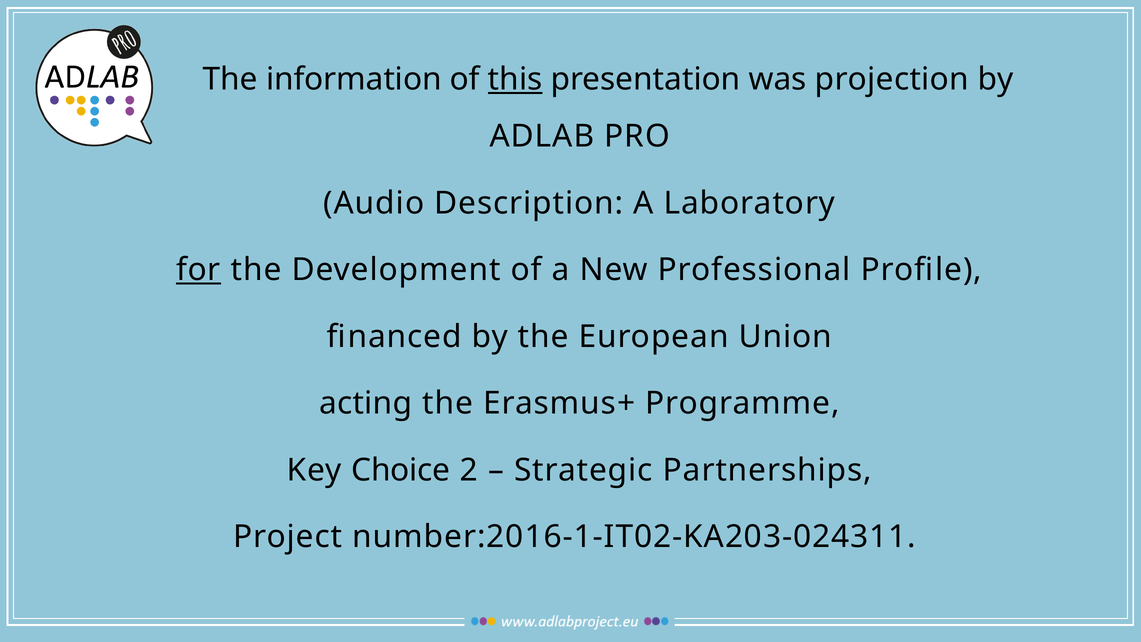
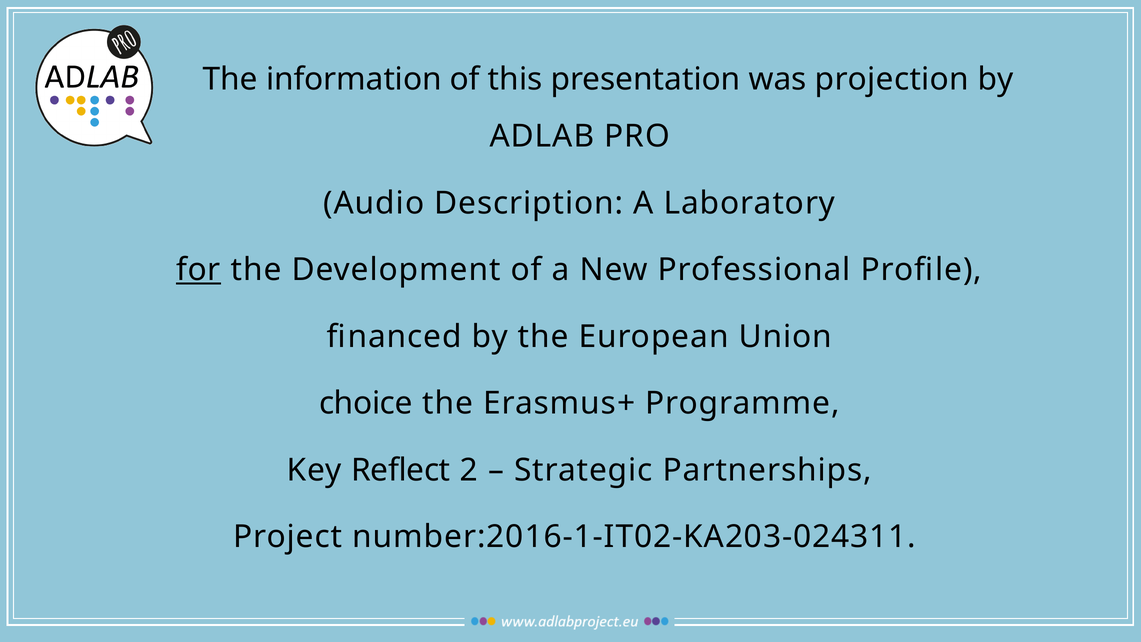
this underline: present -> none (515, 79)
acting: acting -> choice (366, 403)
Choice: Choice -> Reflect (401, 470)
